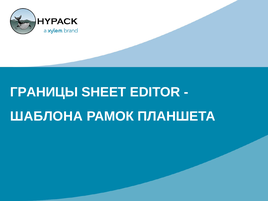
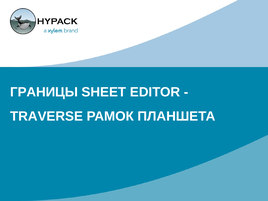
ШАБЛОНА: ШАБЛОНА -> TRAVERSE (47, 116)
